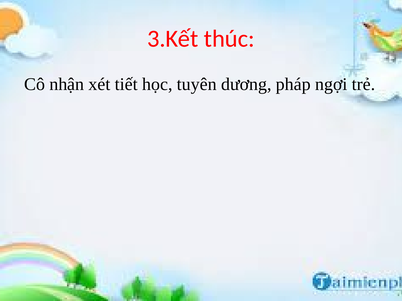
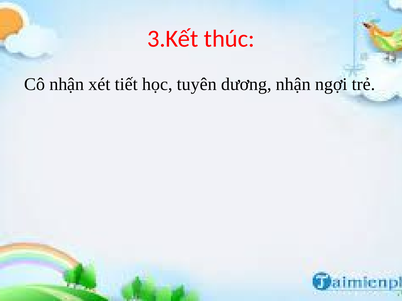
dương pháp: pháp -> nhận (293, 84)
